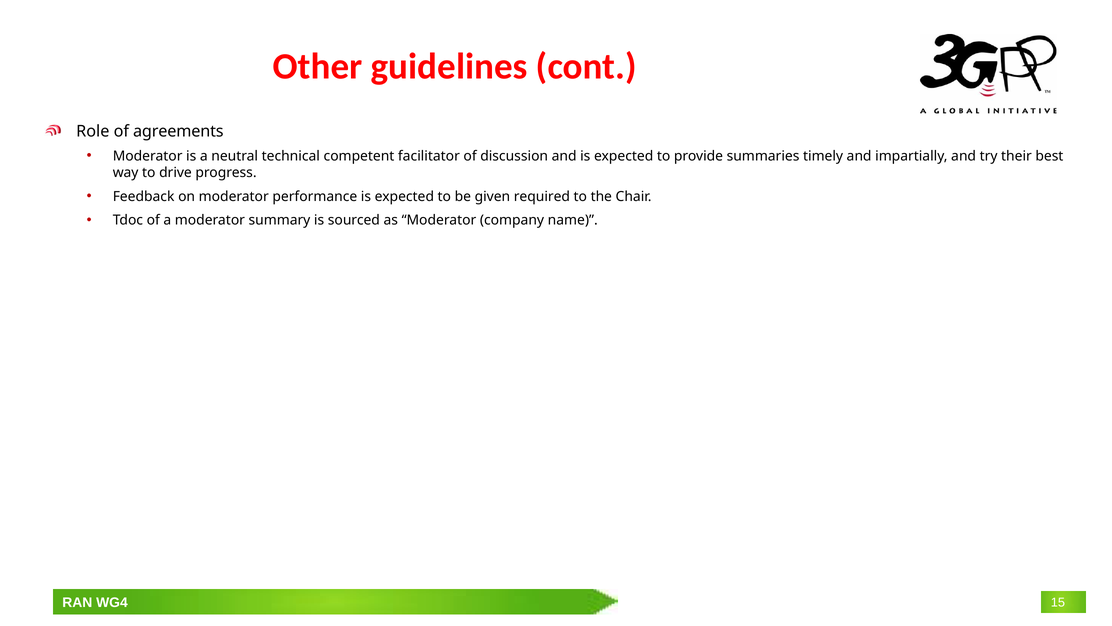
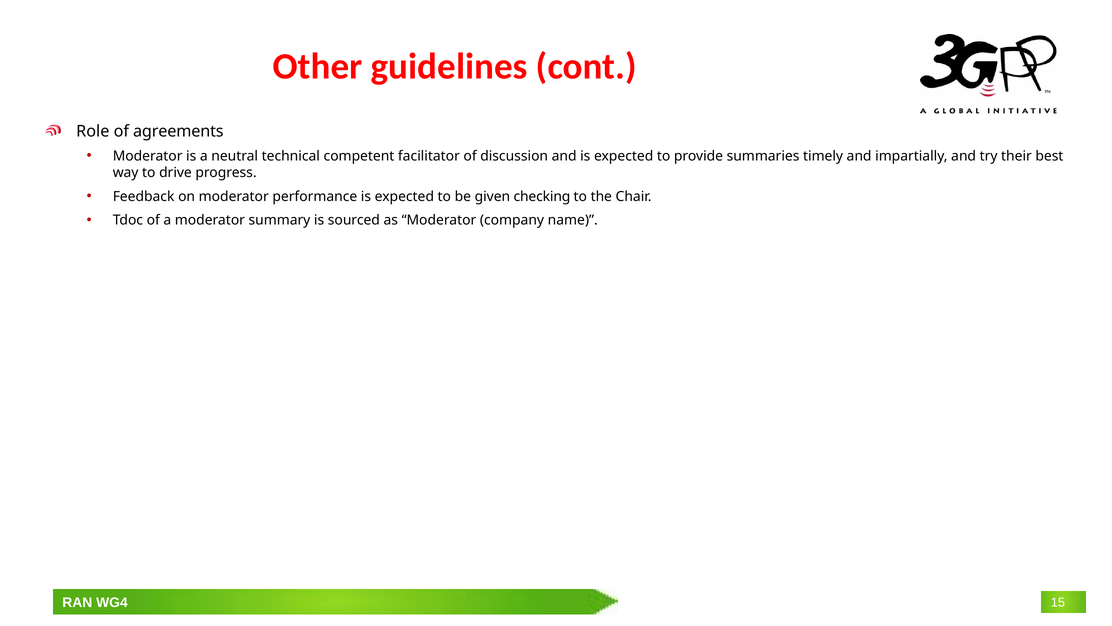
required: required -> checking (542, 196)
